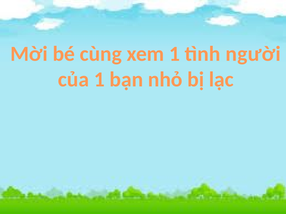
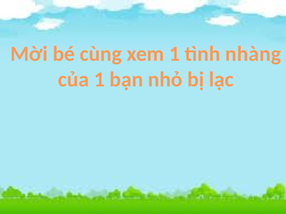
người: người -> nhàng (253, 54)
